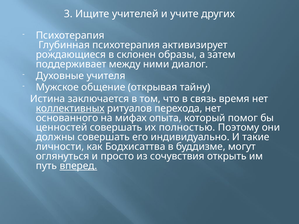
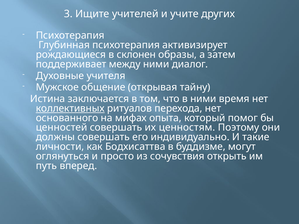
в связь: связь -> ними (203, 99)
полностью: полностью -> ценностям (187, 128)
вперед underline: present -> none (78, 166)
